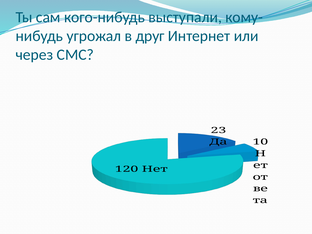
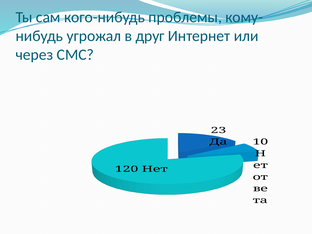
выступали: выступали -> проблемы (185, 17)
